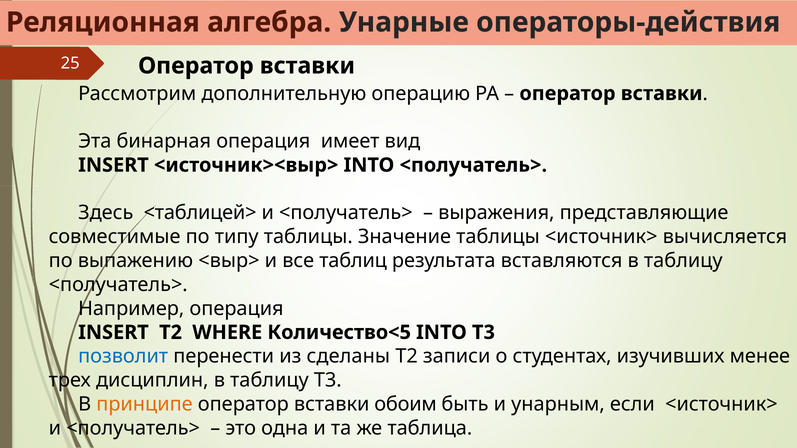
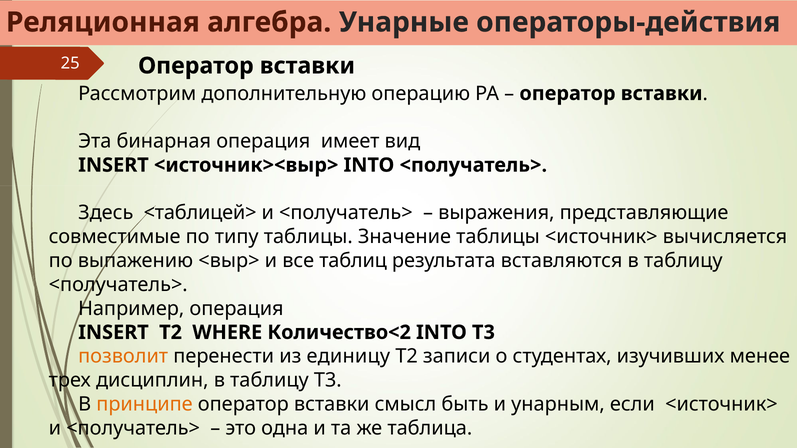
Количество<5: Количество<5 -> Количество<2 (339, 333)
позволит colour: blue -> orange (123, 357)
сделаны: сделаны -> единицу (348, 357)
обоим: обоим -> смысл (405, 404)
